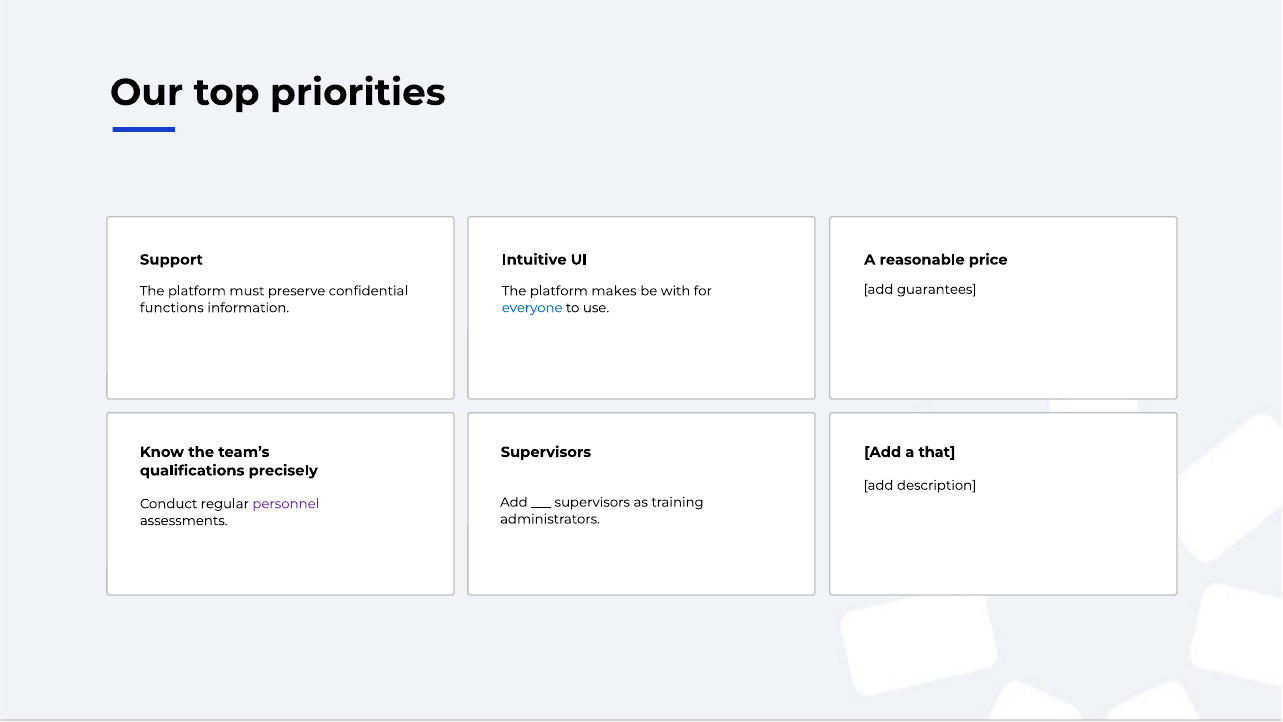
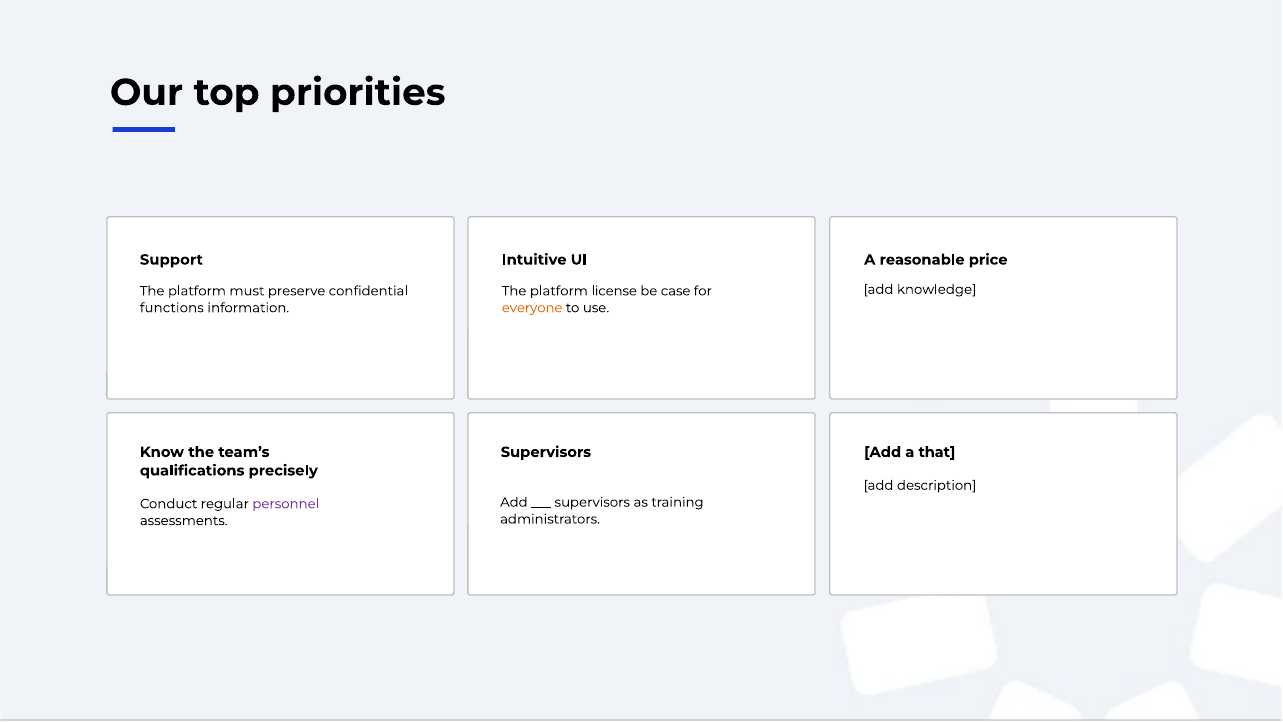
guarantees: guarantees -> knowledge (937, 289)
makes: makes -> license (614, 291)
with: with -> case (676, 291)
everyone colour: blue -> orange (532, 308)
